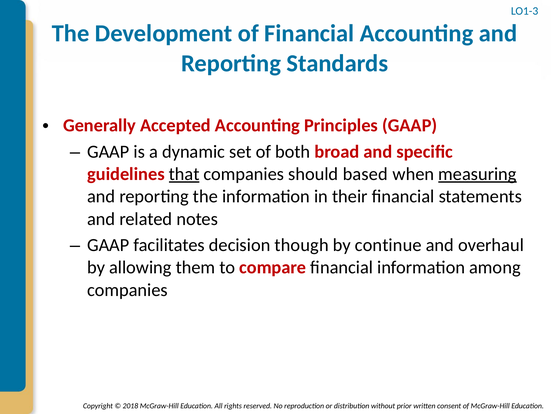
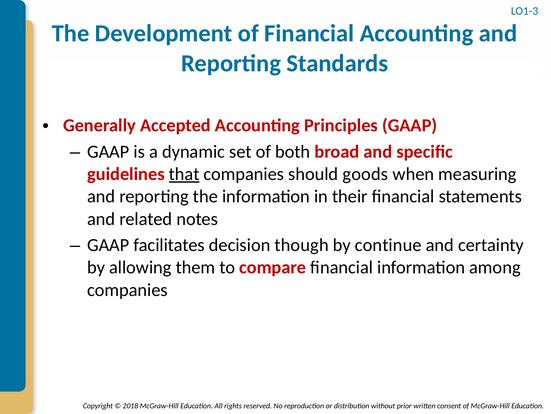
based: based -> goods (365, 174)
measuring underline: present -> none (477, 174)
overhaul: overhaul -> certainty (491, 245)
